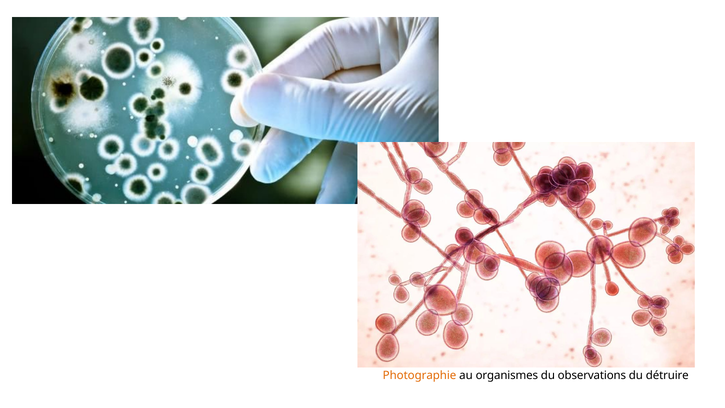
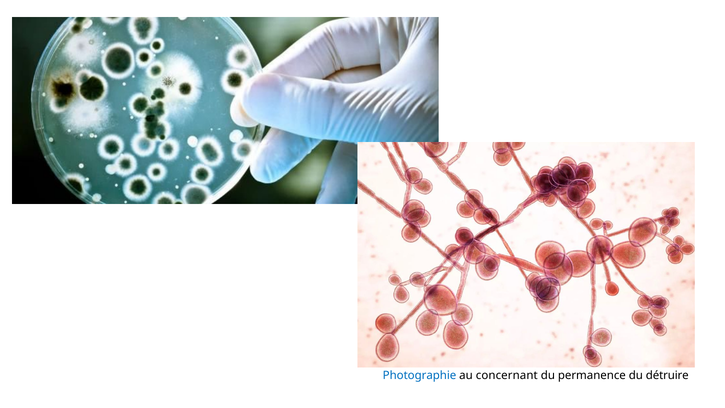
Photographie colour: orange -> blue (420, 375)
organismes: organismes -> concernant (507, 375)
observations: observations -> permanence (592, 375)
